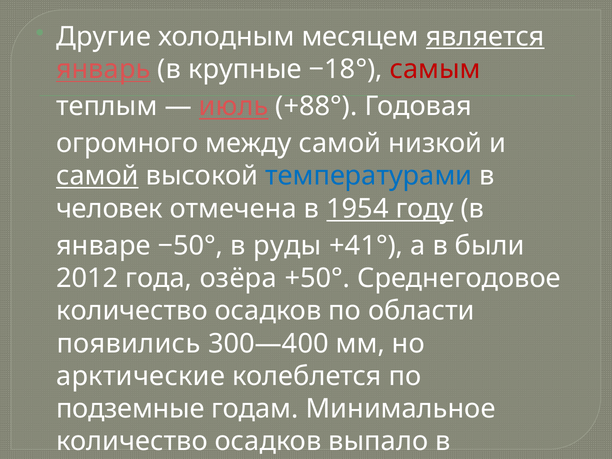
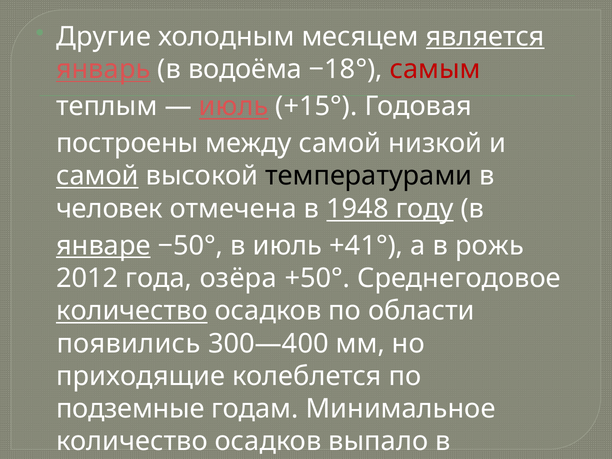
крупные: крупные -> водоёма (245, 69)
+88°: +88° -> +15° (316, 106)
огромного: огромного -> построены (127, 143)
температурами colour: blue -> black (369, 176)
1954: 1954 -> 1948 (357, 209)
январе underline: none -> present (103, 246)
в руды: руды -> июль (288, 246)
были: были -> рожь (490, 246)
количество underline: none -> present (132, 311)
арктические: арктические -> приходящие (141, 376)
